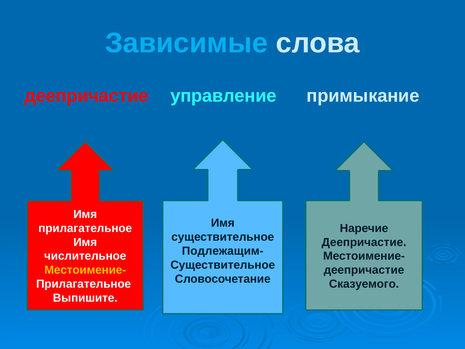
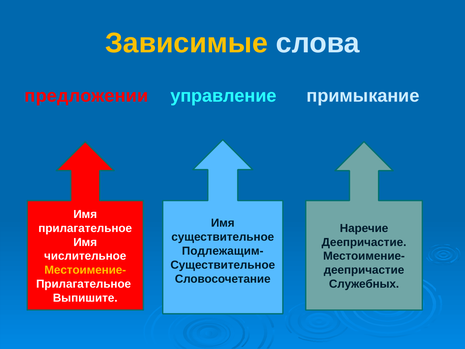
Зависимые colour: light blue -> yellow (187, 43)
деепричастие: деепричастие -> предложении (86, 96)
Сказуемого: Сказуемого -> Служебных (364, 284)
